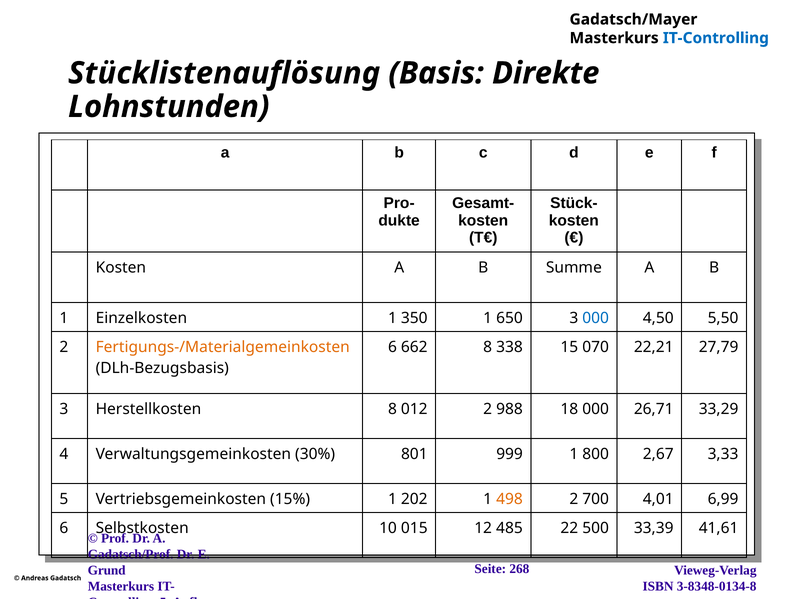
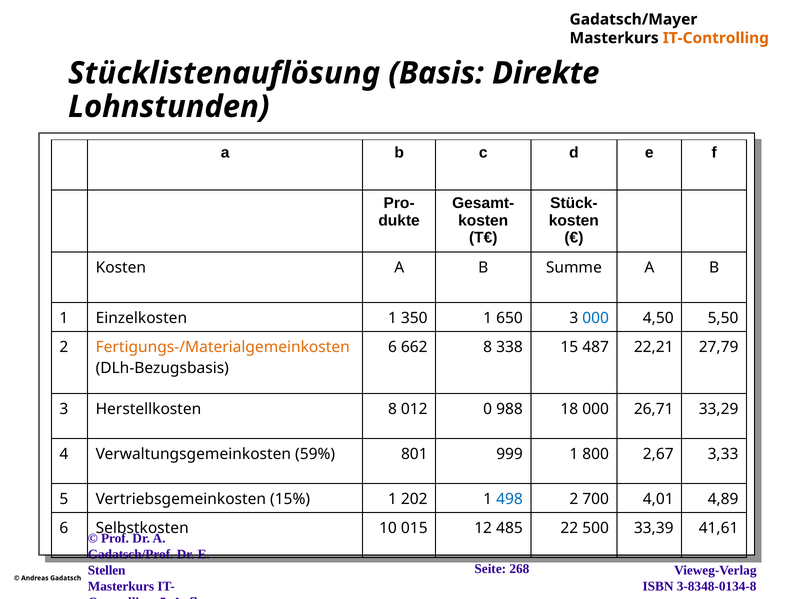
IT-Controlling colour: blue -> orange (716, 38)
070: 070 -> 487 (596, 347)
012 2: 2 -> 0 (488, 409)
30%: 30% -> 59% (315, 454)
498 colour: orange -> blue (509, 499)
6,99: 6,99 -> 4,89 (723, 499)
Grund: Grund -> Stellen (107, 570)
